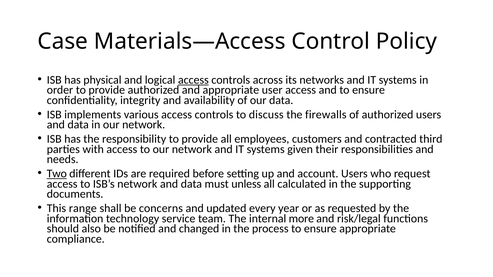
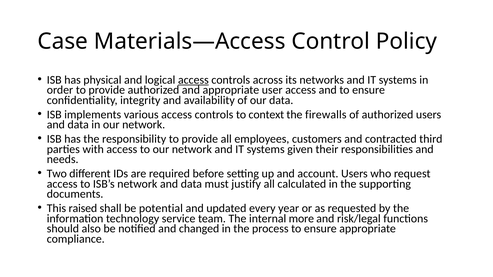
discuss: discuss -> context (266, 115)
Two underline: present -> none (57, 174)
unless: unless -> justify (246, 184)
range: range -> raised (83, 209)
concerns: concerns -> potential (161, 209)
